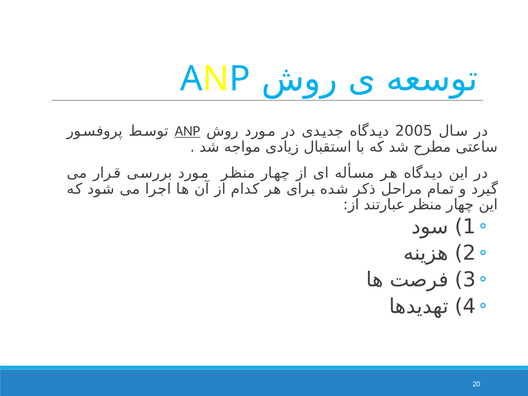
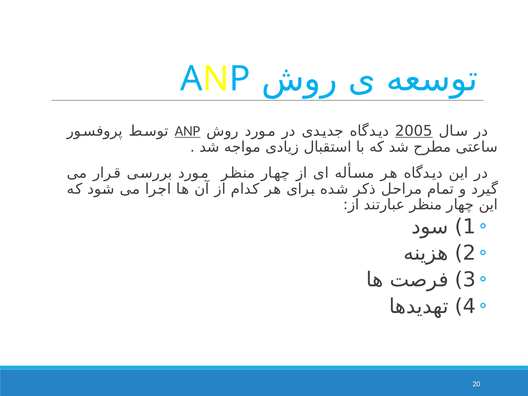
2005 underline: none -> present (414, 131)
